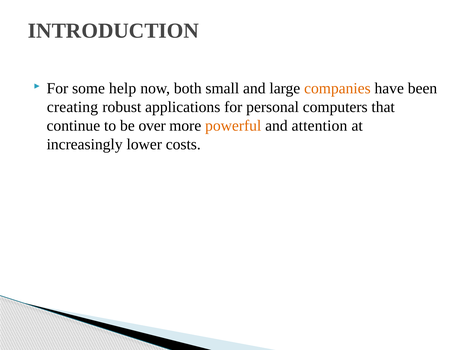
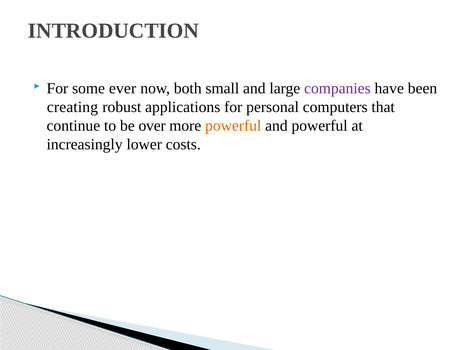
help: help -> ever (123, 88)
companies colour: orange -> purple (337, 88)
and attention: attention -> powerful (320, 126)
